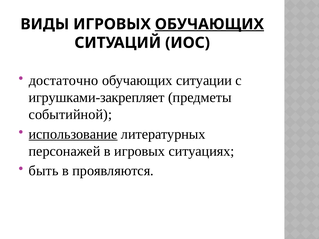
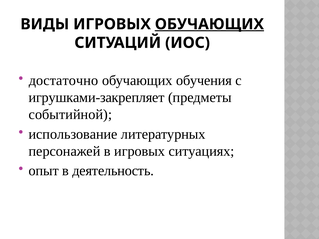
ситуации: ситуации -> обучения (204, 80)
использование underline: present -> none (73, 134)
быть: быть -> опыт (44, 171)
проявляются: проявляются -> деятельность (113, 171)
